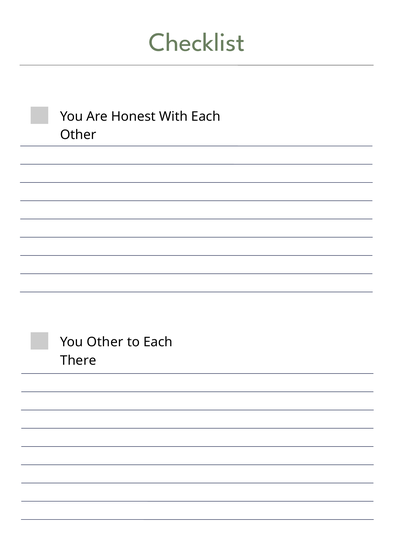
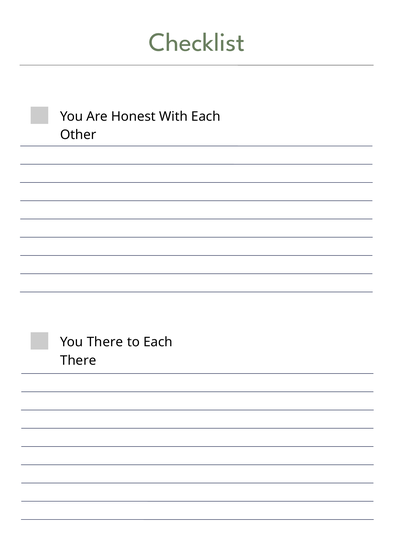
You Other: Other -> There (105, 342)
